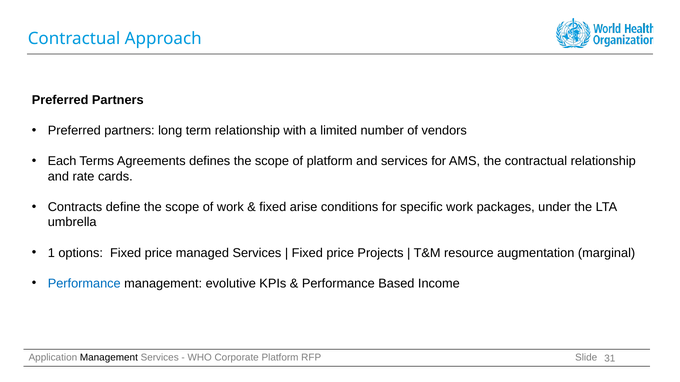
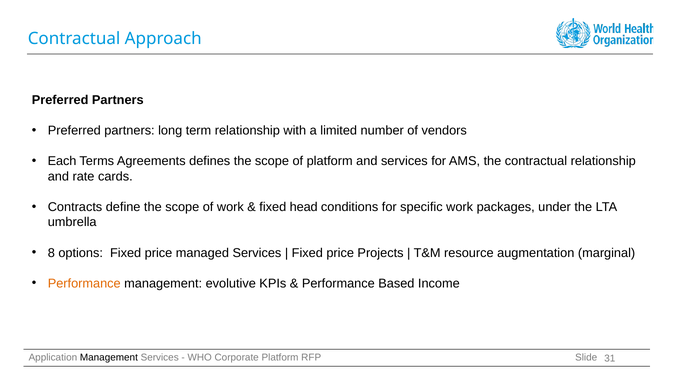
arise: arise -> head (304, 207)
1: 1 -> 8 (51, 253)
Performance colour: blue -> orange (84, 284)
